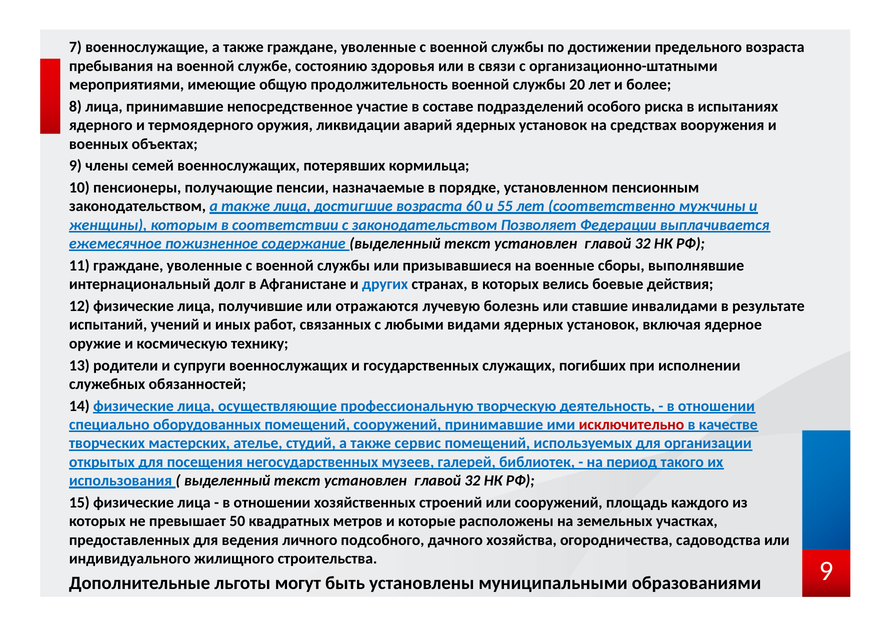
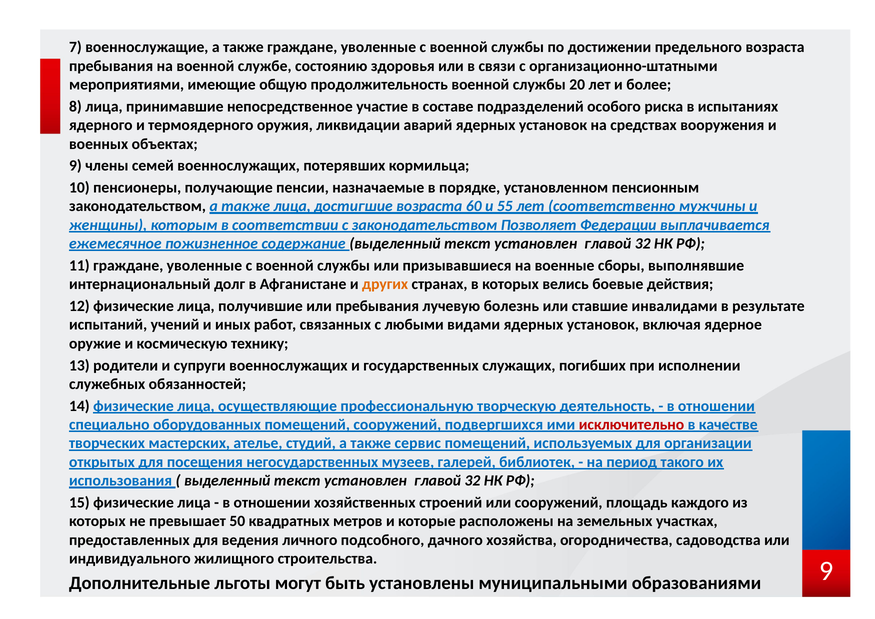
других colour: blue -> orange (385, 284)
или отражаются: отражаются -> пребывания (377, 306)
сооружений принимавшие: принимавшие -> подвергшихся (494, 424)
